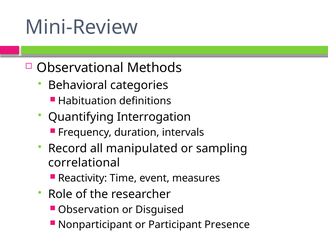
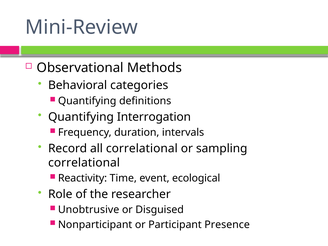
Habituation: Habituation -> Quantifying (87, 101)
all manipulated: manipulated -> correlational (142, 148)
measures: measures -> ecological (196, 178)
Observation: Observation -> Unobtrusive (89, 210)
